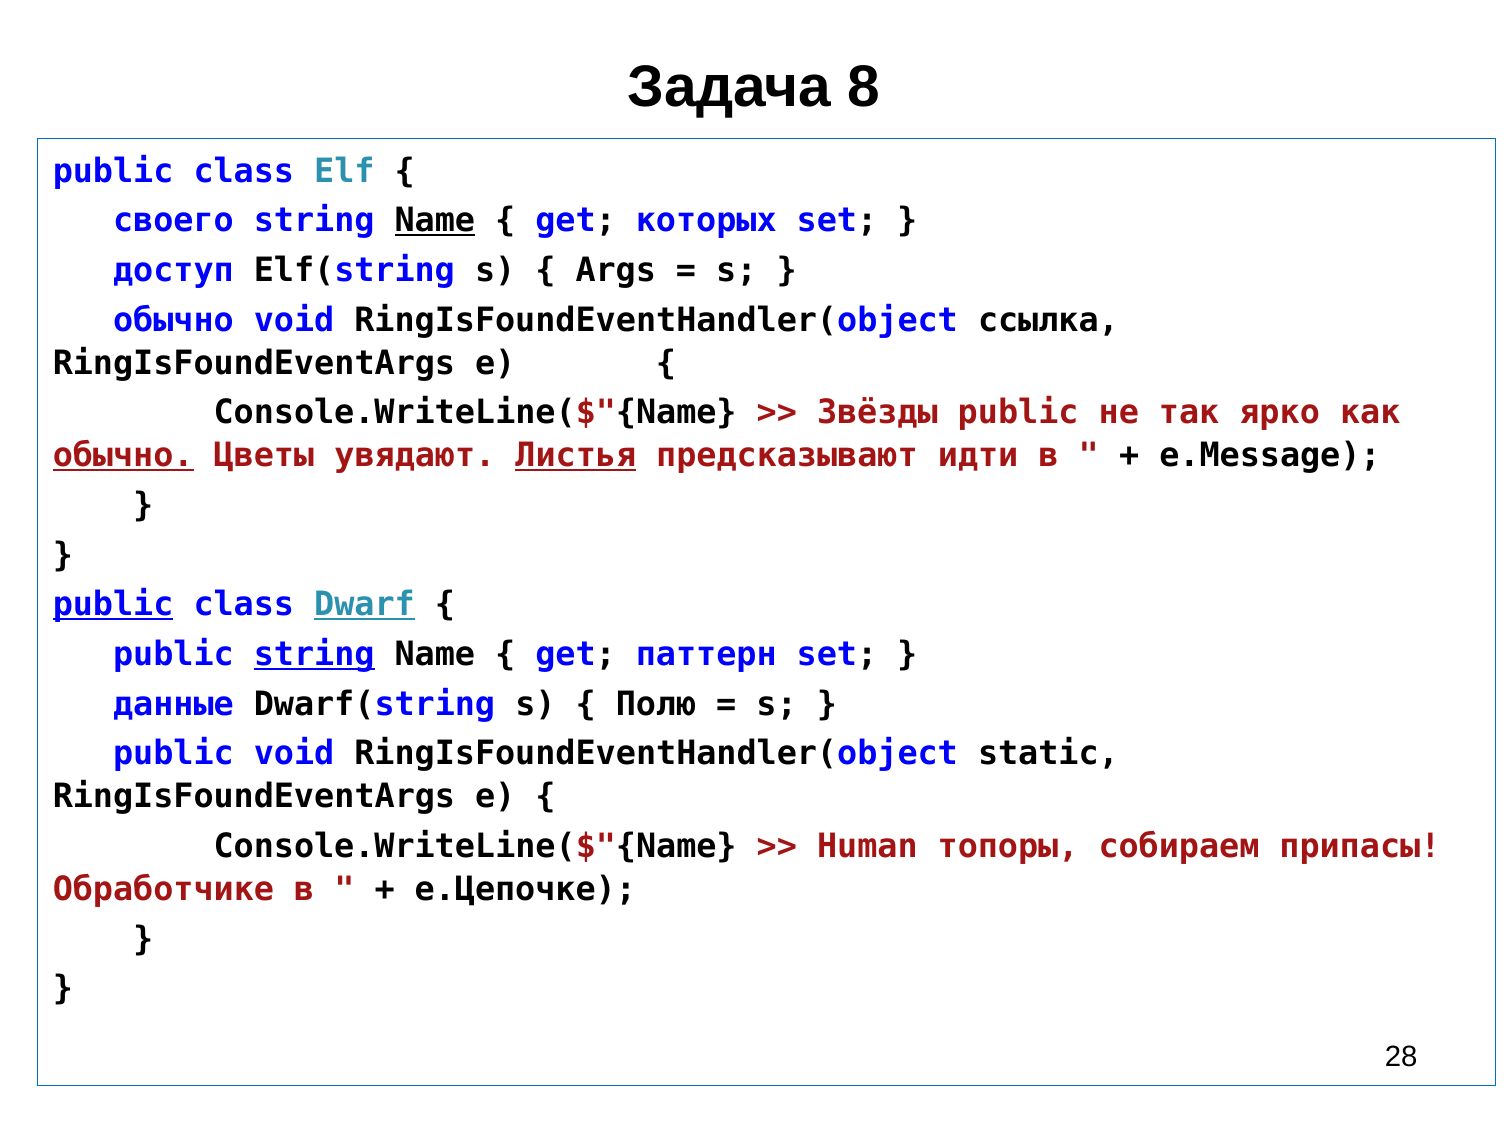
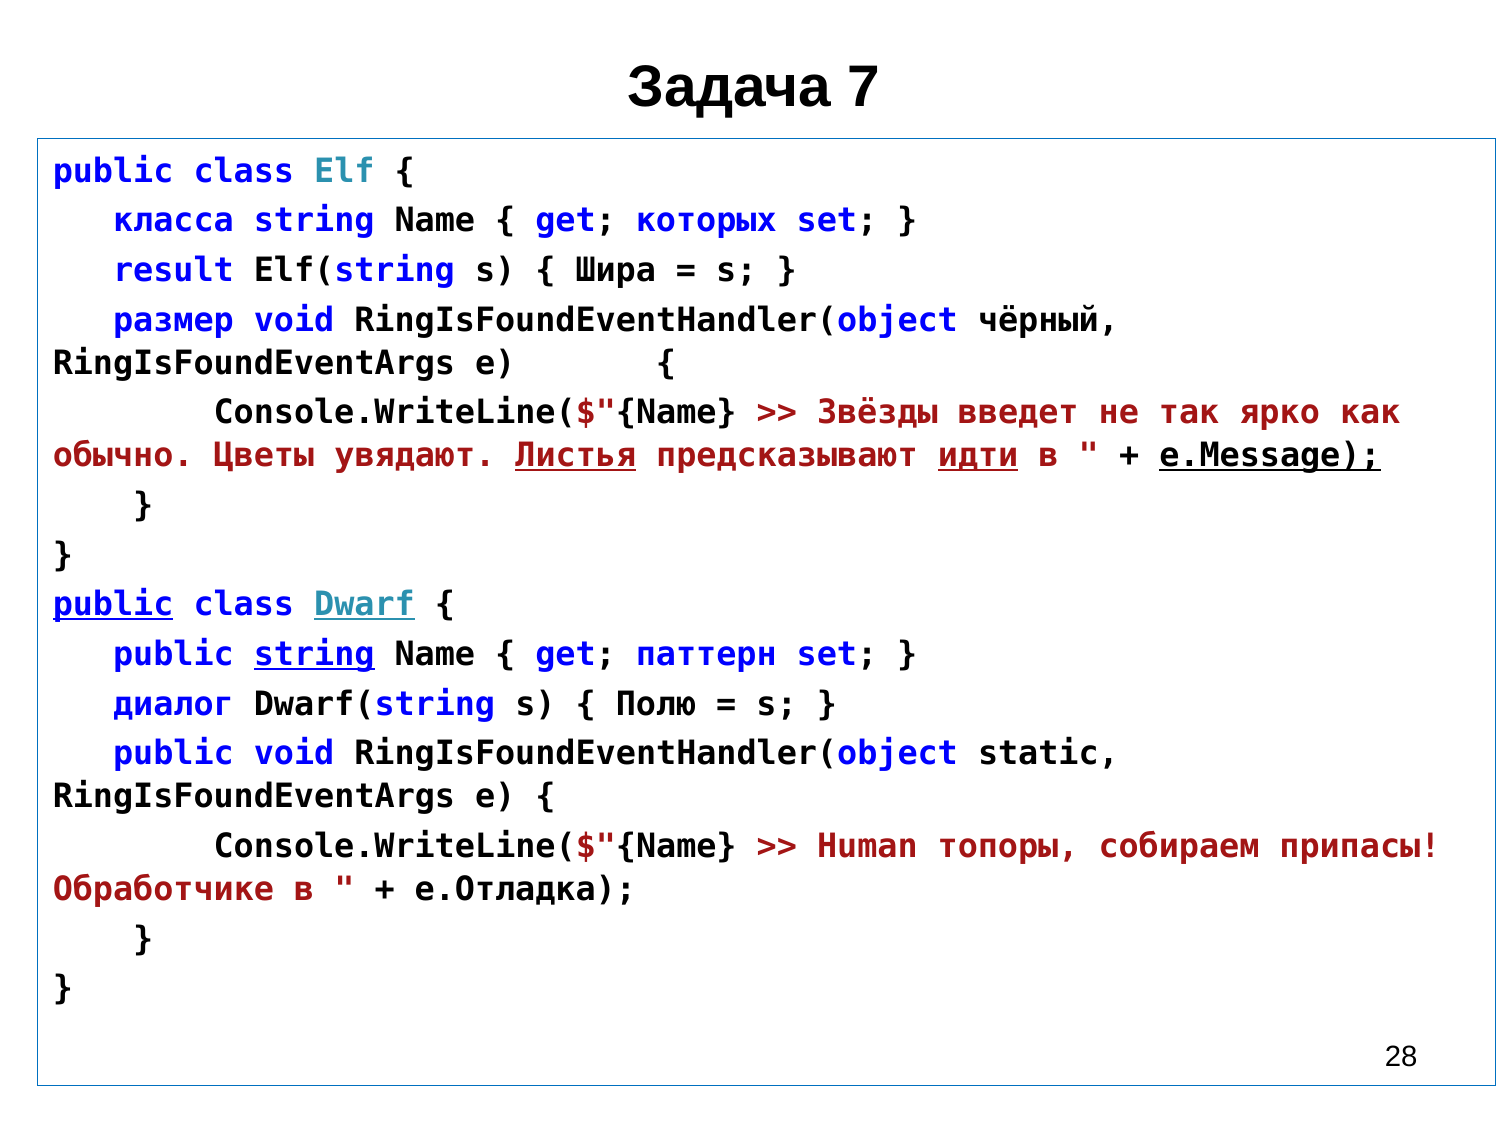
8: 8 -> 7 (864, 87)
своего: своего -> класса (173, 221)
Name underline: present -> none (435, 221)
доступ: доступ -> result (173, 270)
Args: Args -> Шира (616, 270)
обычно: обычно -> размер (173, 320)
ссылка: ссылка -> чёрный (1048, 320)
Звёзды public: public -> введет (1018, 413)
обычно underline: present -> none (123, 456)
идти underline: none -> present (978, 456)
e.Message underline: none -> present (1270, 456)
данные: данные -> диалог (173, 704)
e.Цепочке: e.Цепочке -> e.Отладка (525, 890)
